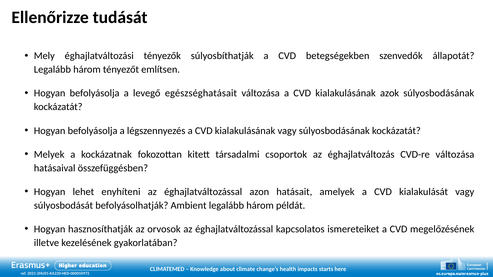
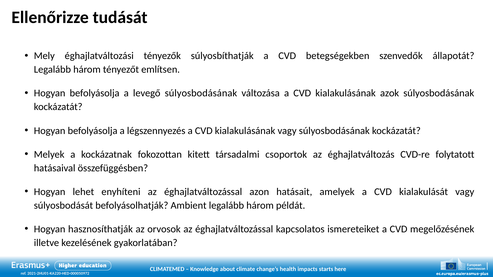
levegő egészséghatásait: egészséghatásait -> súlyosbodásának (201, 93)
CVD-re változása: változása -> folytatott (455, 155)
